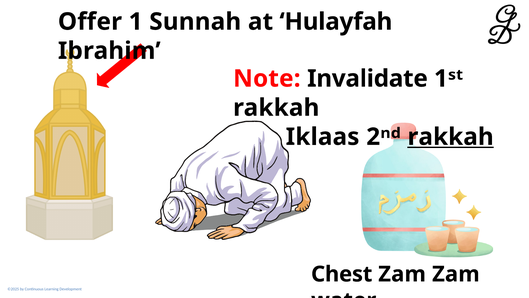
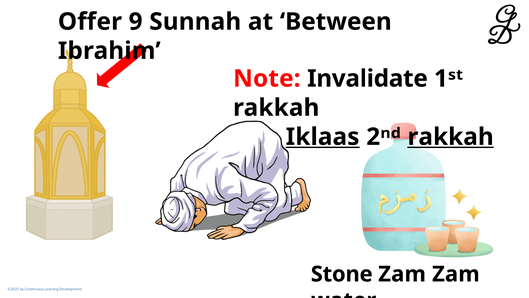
1: 1 -> 9 (136, 22)
Hulayfah: Hulayfah -> Between (336, 22)
Iklaas underline: none -> present (323, 137)
Chest: Chest -> Stone (342, 274)
